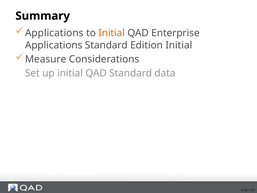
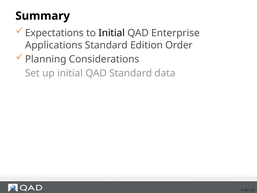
Applications: Applications -> Expectations (54, 33)
Initial colour: orange -> black (112, 33)
Edition Initial: Initial -> Order (179, 45)
Measure: Measure -> Planning (46, 59)
